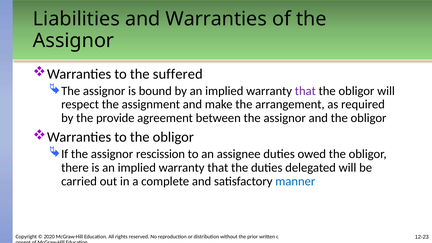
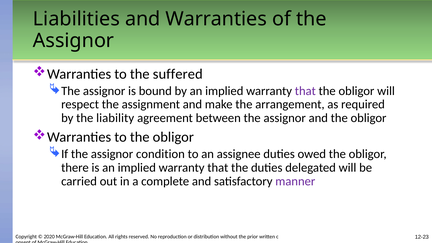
provide: provide -> liability (115, 118)
rescission: rescission -> condition (160, 154)
manner colour: blue -> purple (295, 181)
